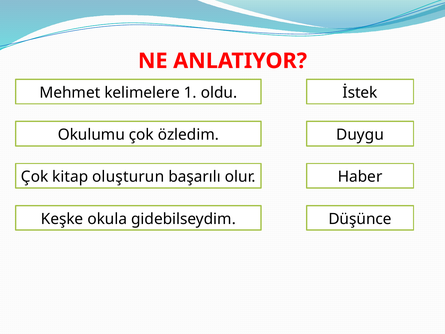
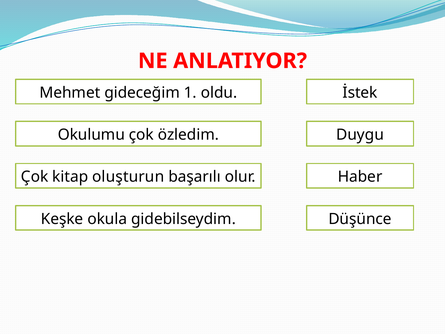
kelimelere: kelimelere -> gideceğim (142, 93)
